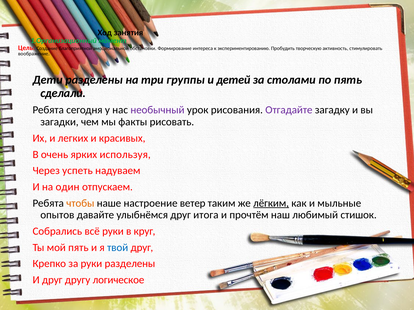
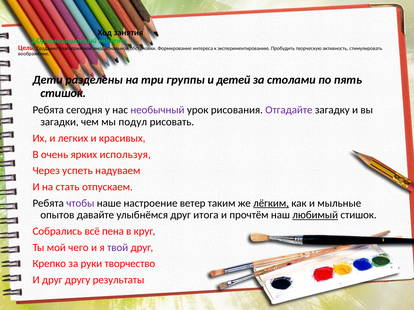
сделали: сделали -> стишок (63, 93)
факты: факты -> подул (133, 122)
один: один -> стать (68, 187)
чтобы colour: orange -> purple (80, 203)
любимый underline: none -> present (315, 215)
всё руки: руки -> пена (113, 232)
мой пять: пять -> чего (78, 248)
твой colour: blue -> purple (118, 248)
руки разделены: разделены -> творчество (130, 264)
логическое: логическое -> результаты (118, 280)
